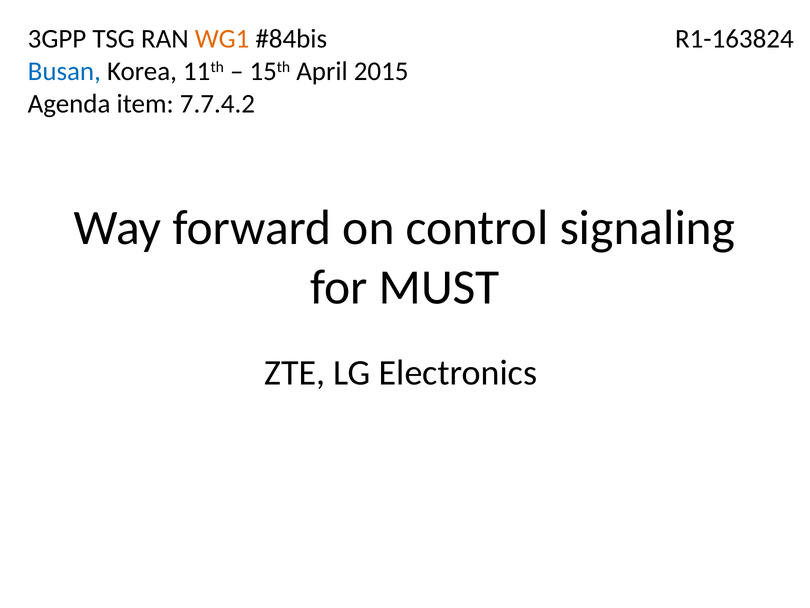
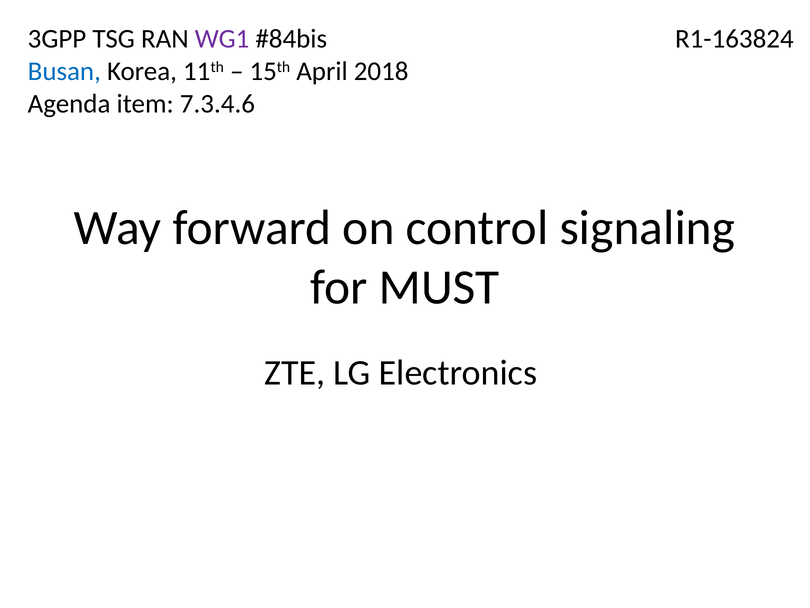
WG1 colour: orange -> purple (222, 39)
2015: 2015 -> 2018 (381, 71)
7.7.4.2: 7.7.4.2 -> 7.3.4.6 (217, 104)
